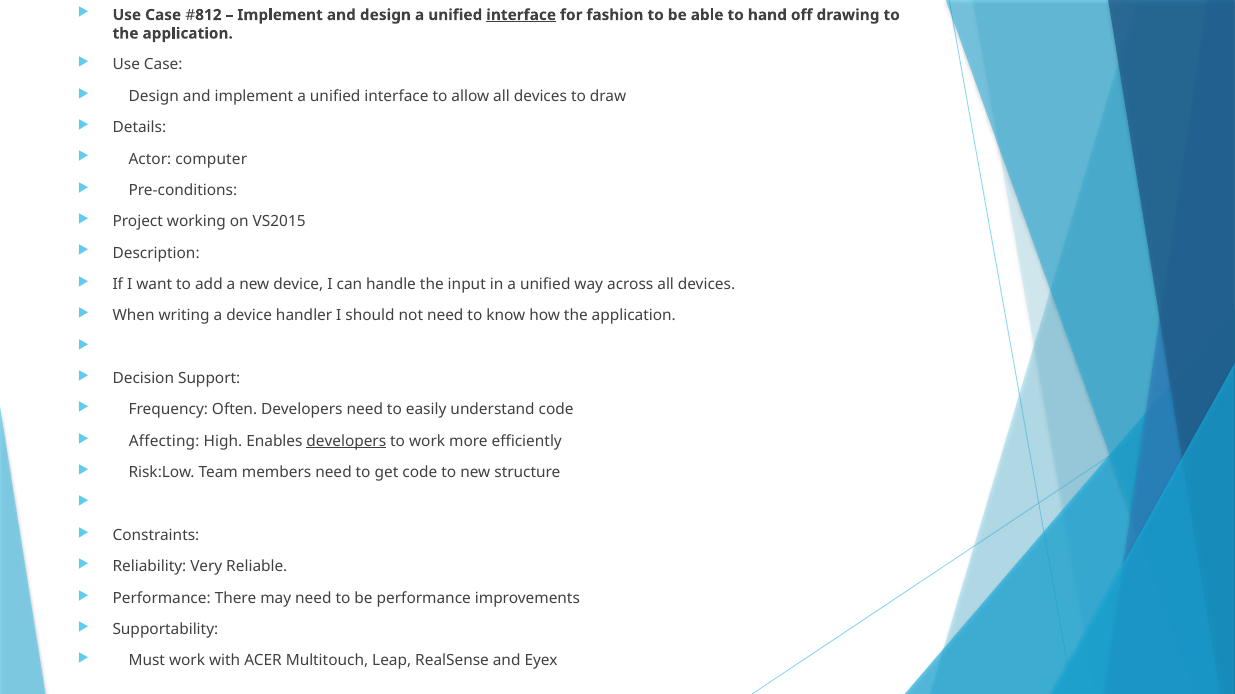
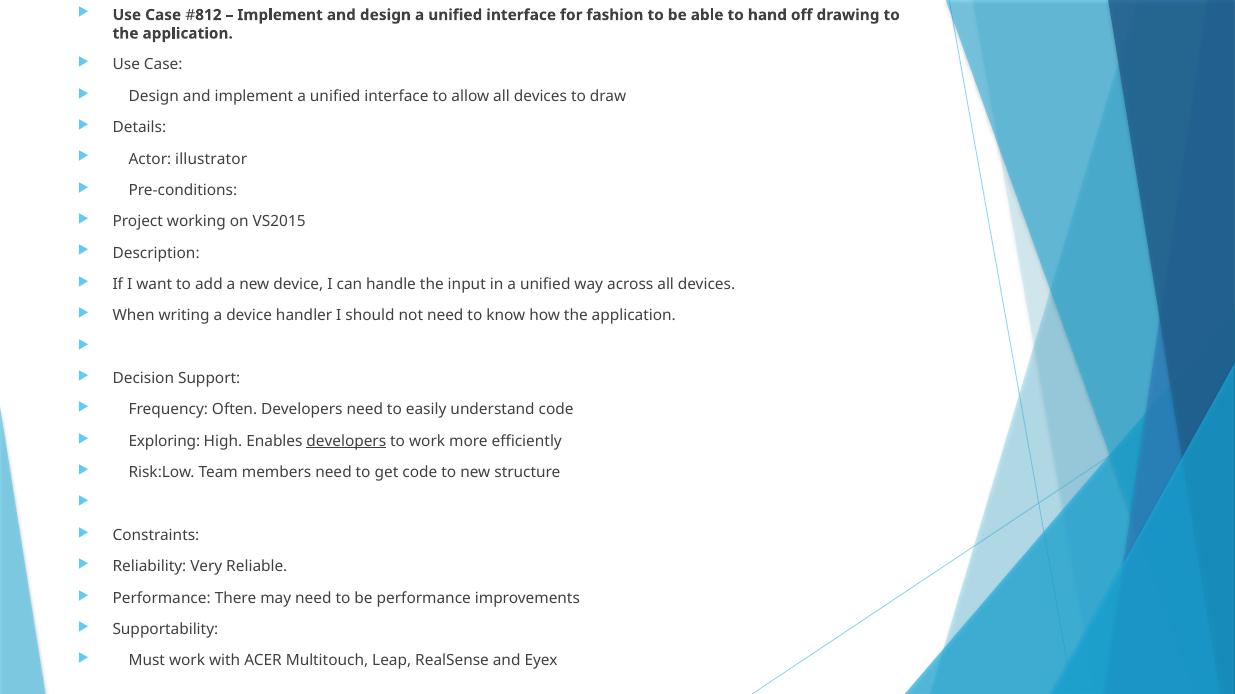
interface underline: present -> none (521, 15)
computer: computer -> illustrator (211, 159)
Affecting: Affecting -> Exploring (164, 442)
